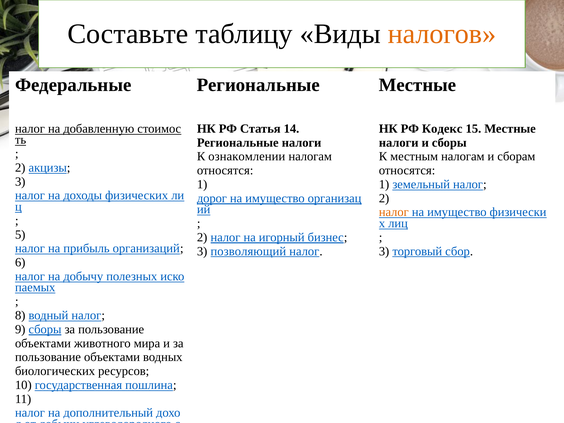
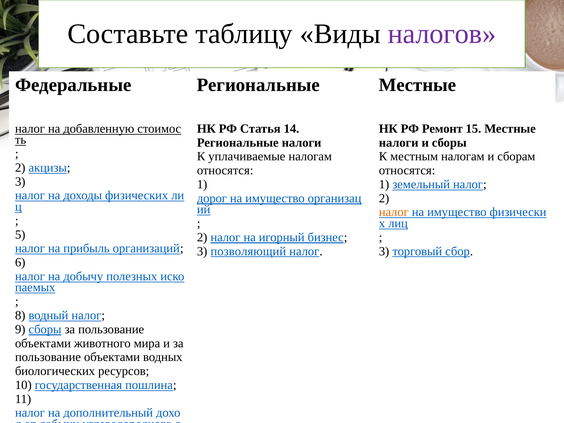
налогов colour: orange -> purple (442, 34)
Кодекс: Кодекс -> Ремонт (442, 129)
ознакомлении: ознакомлении -> уплачиваемые (247, 156)
